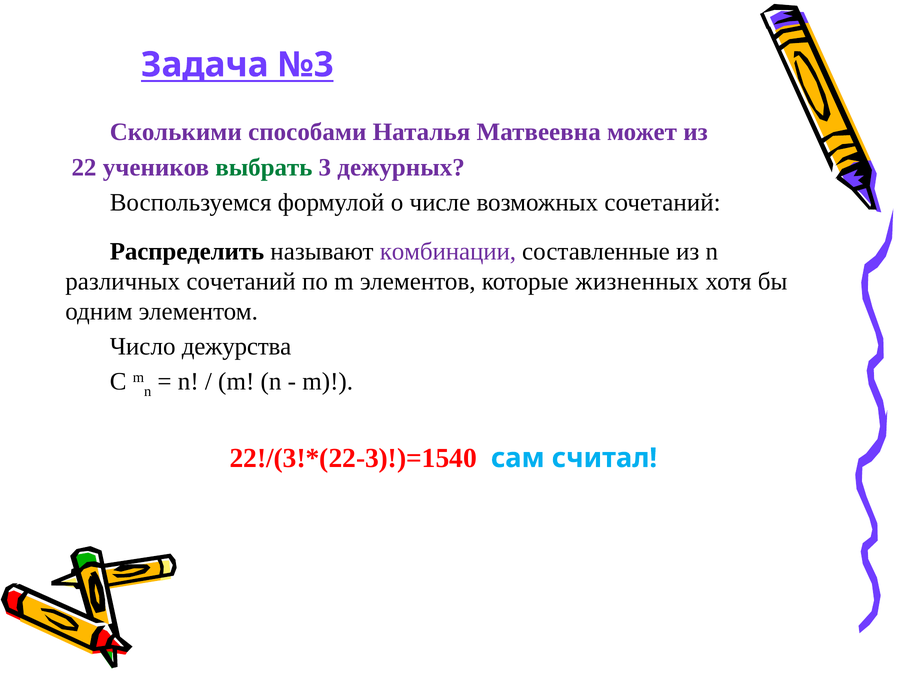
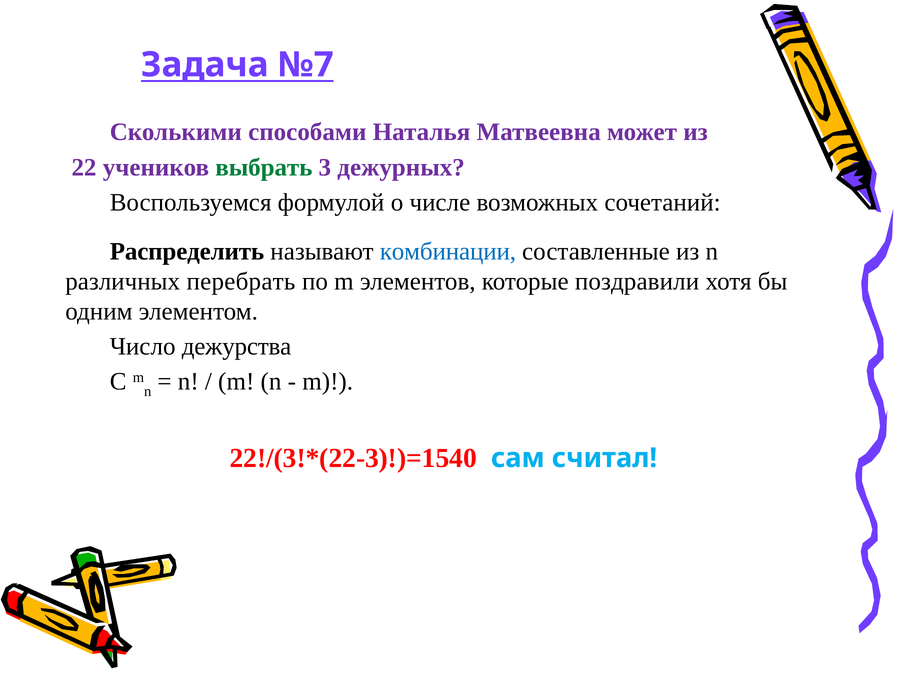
№3: №3 -> №7 (306, 65)
комбинации colour: purple -> blue (448, 251)
различных сочетаний: сочетаний -> перебрать (241, 281)
жизненных: жизненных -> поздравили (637, 281)
